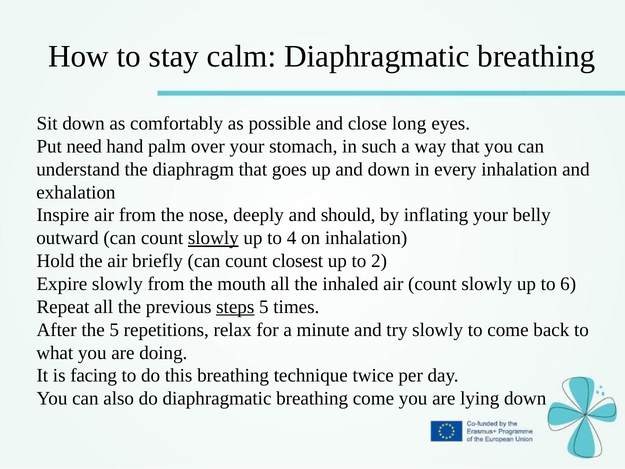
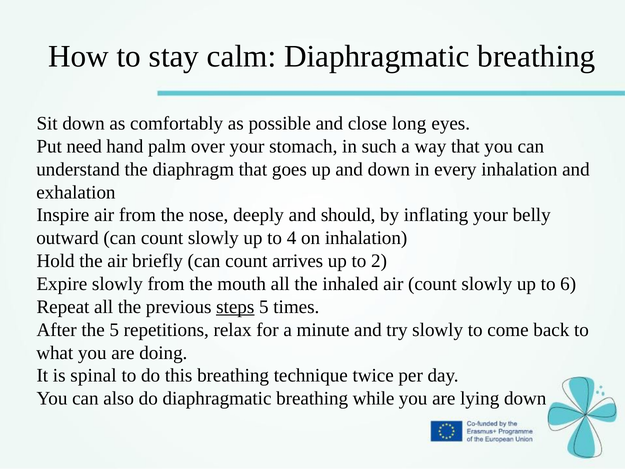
slowly underline: present -> none (213, 238)
closest: closest -> arrives (298, 261)
facing: facing -> spinal (93, 375)
breathing come: come -> while (374, 398)
